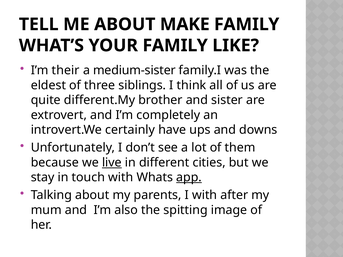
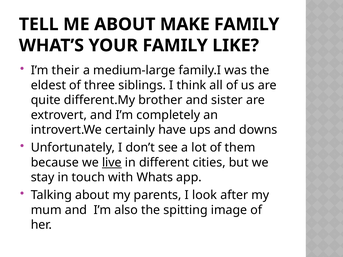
medium-sister: medium-sister -> medium-large (134, 70)
app underline: present -> none (189, 178)
I with: with -> look (205, 195)
